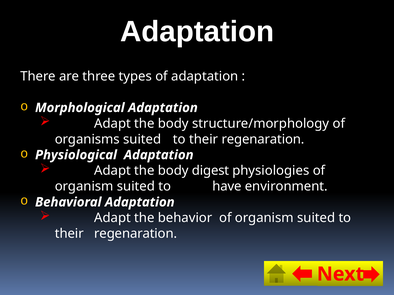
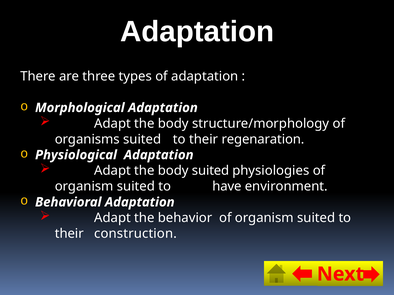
body digest: digest -> suited (211, 171)
regenaration: regenaration -> construction (136, 234)
